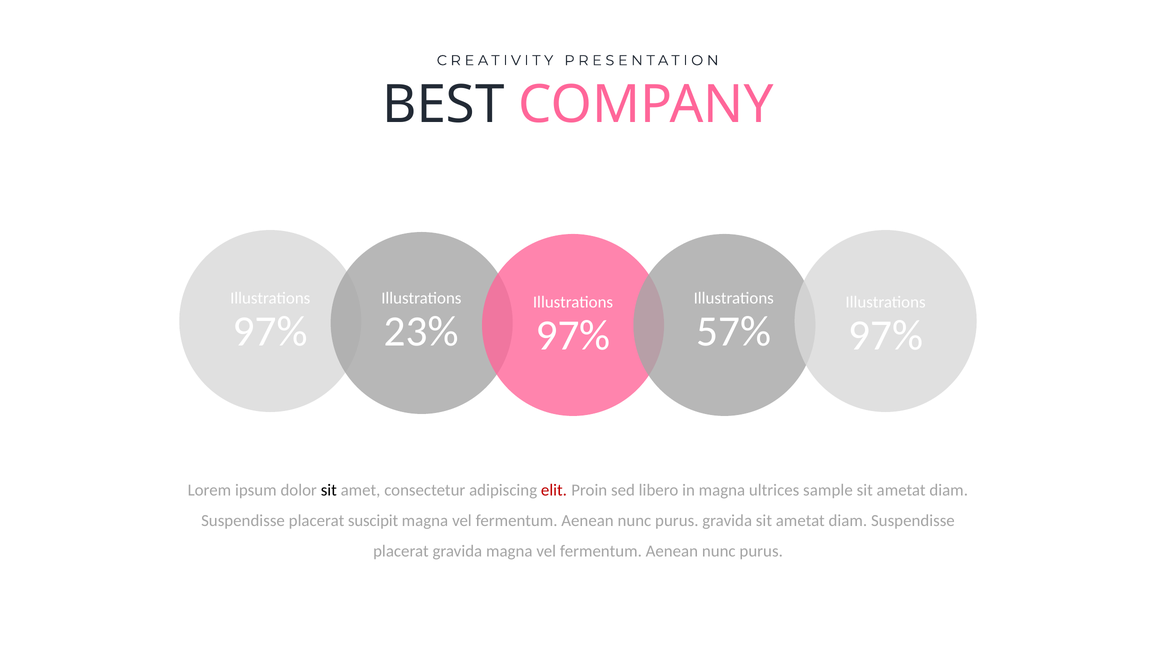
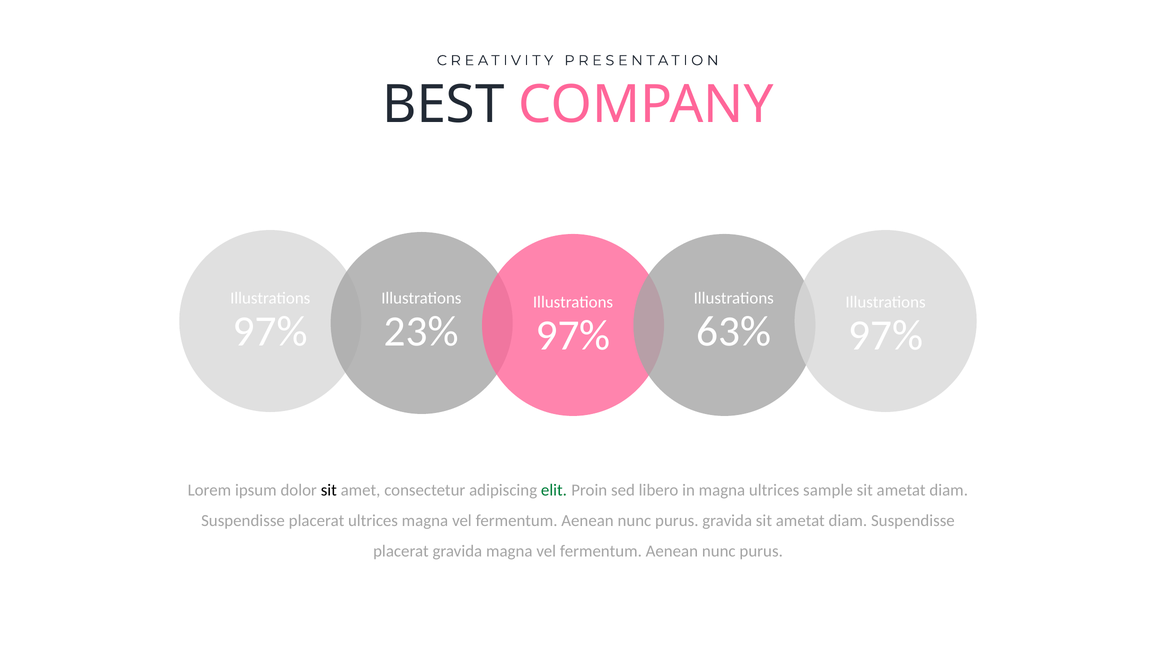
57%: 57% -> 63% (734, 332)
elit colour: red -> green (554, 491)
placerat suscipit: suscipit -> ultrices (373, 521)
